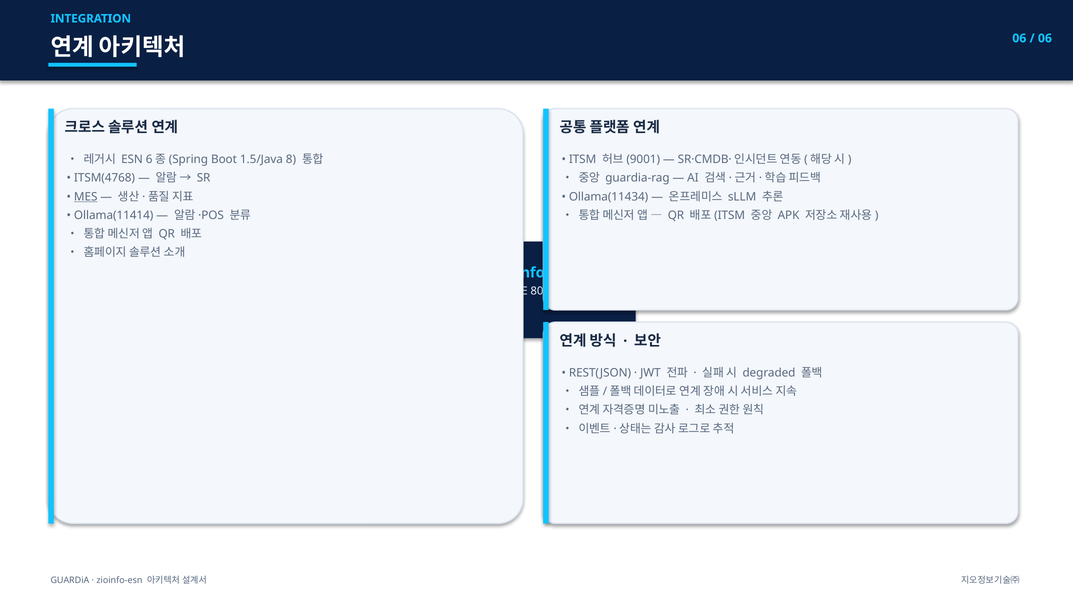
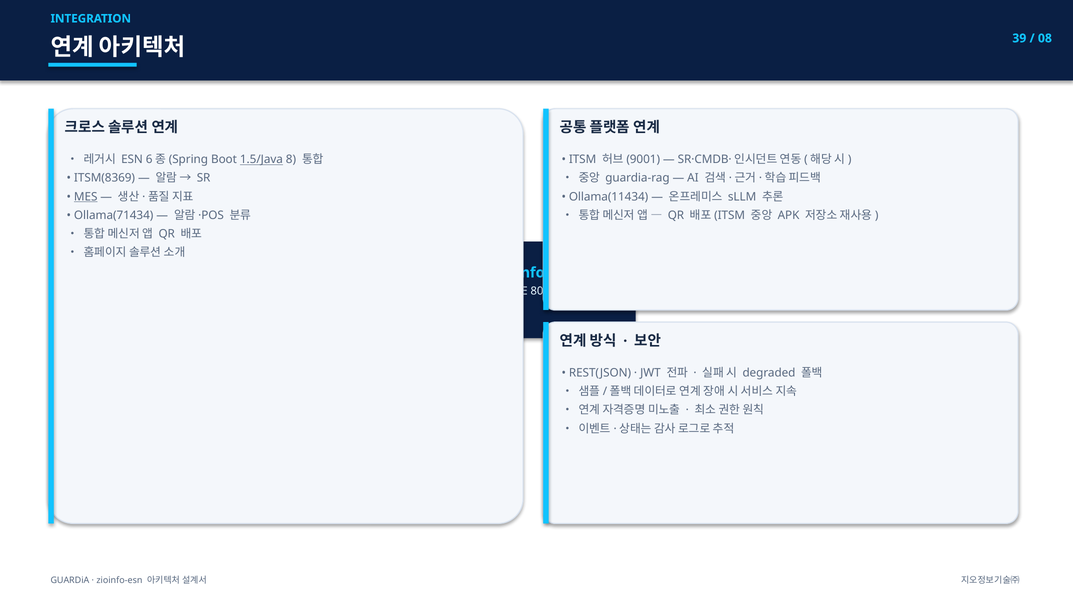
06: 06 -> 39 (1019, 38)
06: 06 -> 08 (1045, 38)
1.5/Java underline: none -> present (261, 159)
ITSM(4768: ITSM(4768 -> ITSM(8369 (104, 178)
Ollama(11414: Ollama(11414 -> Ollama(71434 (114, 215)
